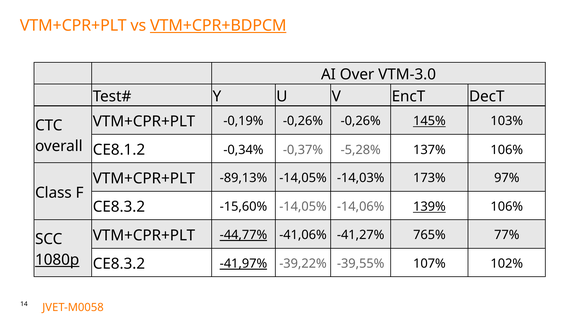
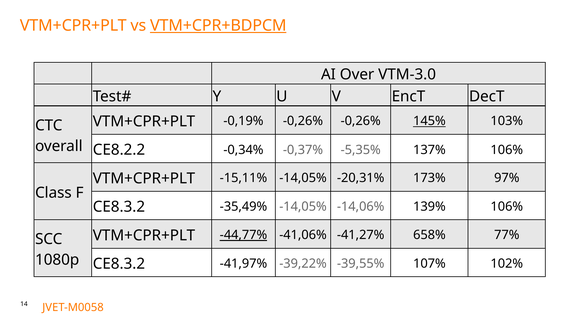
CE8.1.2: CE8.1.2 -> CE8.2.2 (119, 150)
-5,28%: -5,28% -> -5,35% (361, 150)
-89,13%: -89,13% -> -15,11% (243, 178)
-14,03%: -14,03% -> -20,31% (361, 178)
-15,60%: -15,60% -> -35,49% (243, 207)
139% underline: present -> none (429, 207)
765%: 765% -> 658% (429, 235)
1080p underline: present -> none (57, 260)
-41,97% underline: present -> none (243, 264)
